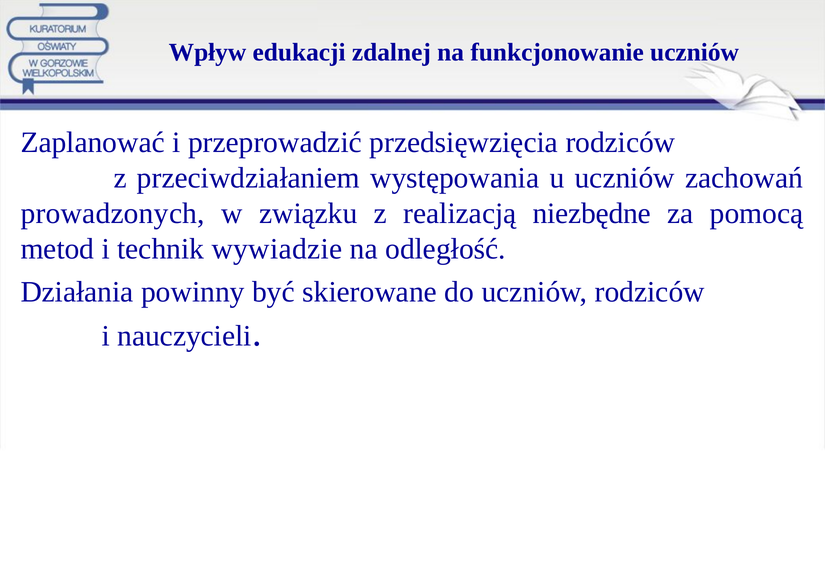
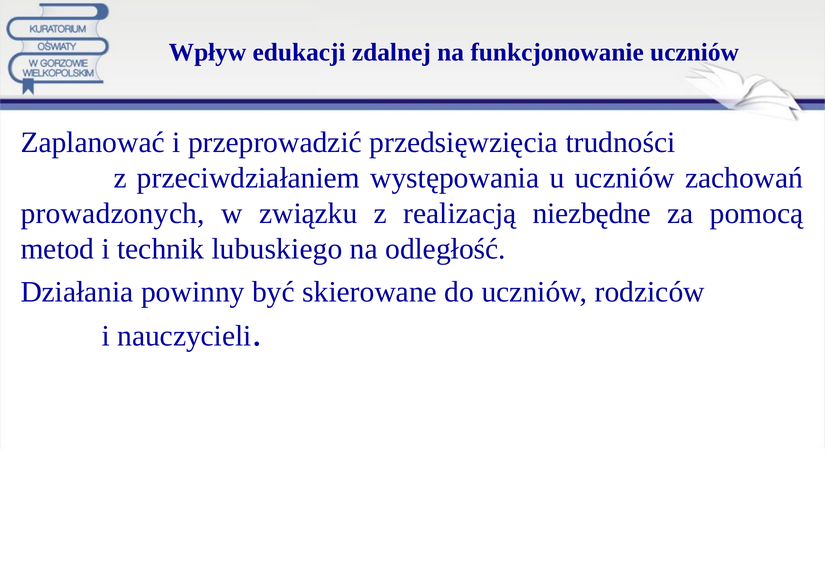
przedsięwzięcia rodziców: rodziców -> trudności (620, 143)
wywiadzie: wywiadzie -> lubuskiego (277, 249)
